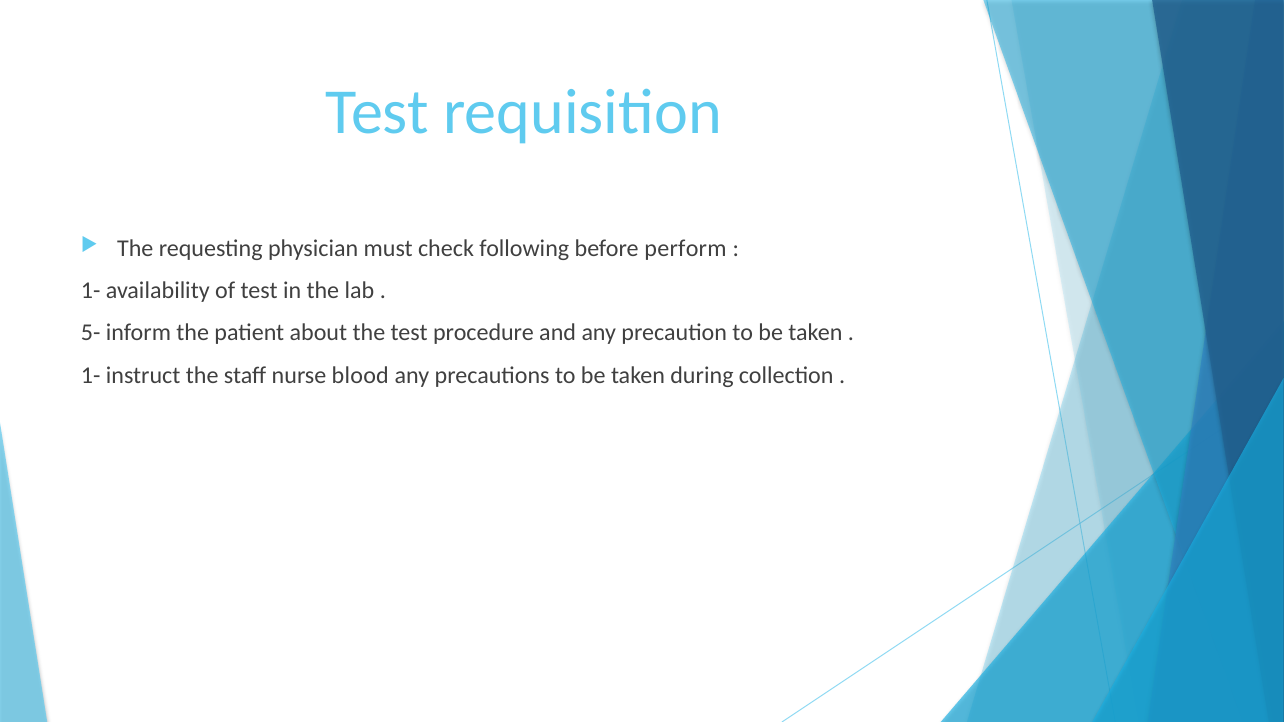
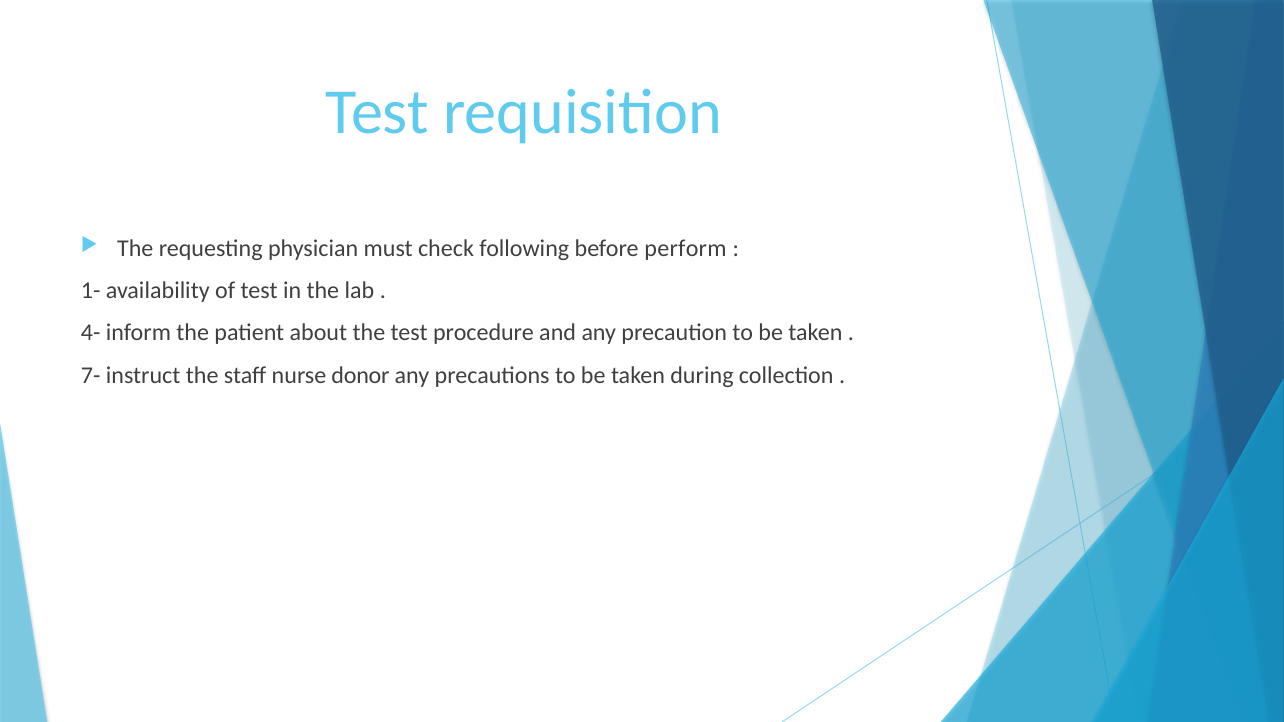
5-: 5- -> 4- (91, 333)
1-: 1- -> 7- (91, 375)
blood: blood -> donor (361, 375)
